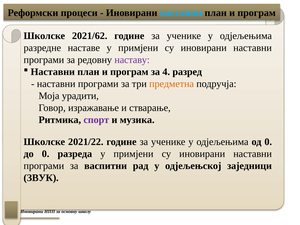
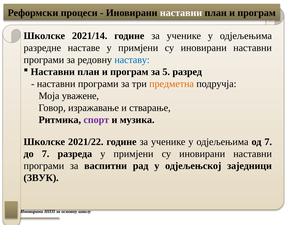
наставни colour: light blue -> white (181, 13)
2021/62: 2021/62 -> 2021/14 (90, 36)
наставу colour: purple -> blue (132, 60)
4: 4 -> 5 (166, 72)
урадити: урадити -> уважене (80, 96)
од 0: 0 -> 7 (268, 142)
до 0: 0 -> 7 (46, 154)
